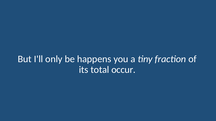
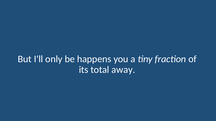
occur: occur -> away (123, 70)
